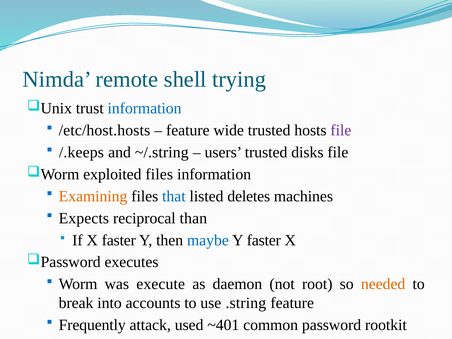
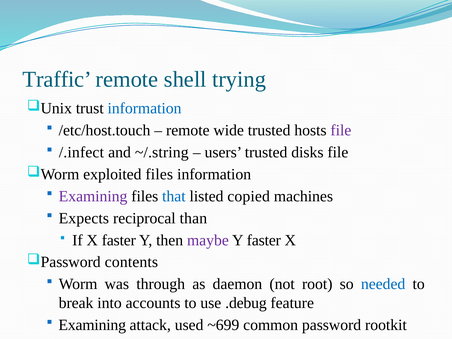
Nimda: Nimda -> Traffic (57, 79)
/etc/host.hosts: /etc/host.hosts -> /etc/host.touch (105, 130)
feature: feature -> remote (188, 130)
/.keeps: /.keeps -> /.infect (81, 152)
Examining colour: orange -> purple (93, 196)
deletes: deletes -> copied (249, 196)
maybe colour: blue -> purple (208, 240)
executes: executes -> contents (131, 262)
execute: execute -> through (161, 284)
needed colour: orange -> blue (383, 284)
.string: .string -> .debug (246, 303)
Frequently: Frequently -> Examining (92, 325)
~401: ~401 -> ~699 (223, 325)
